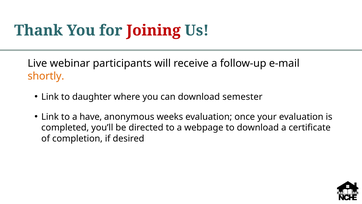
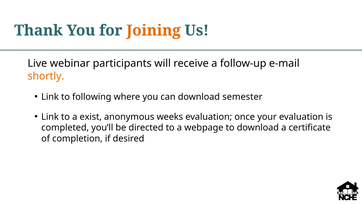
Joining colour: red -> orange (154, 30)
daughter: daughter -> following (92, 97)
have: have -> exist (91, 117)
